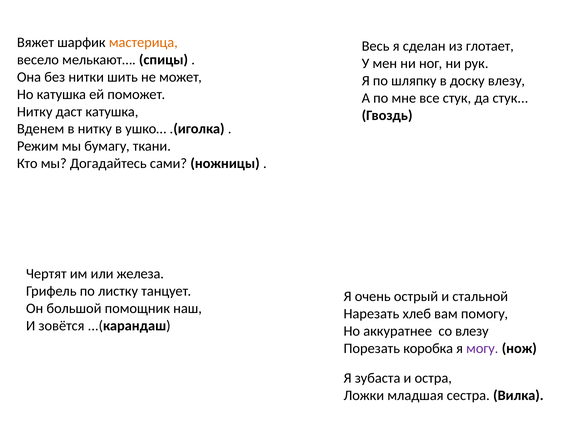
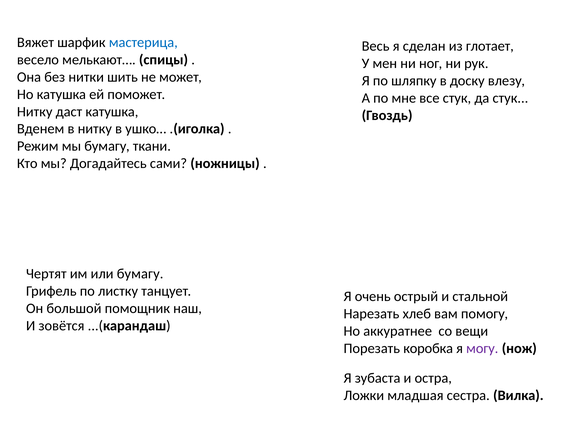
мастерица colour: orange -> blue (143, 42)
или железа: железа -> бумагу (140, 274)
со влезу: влезу -> вещи (472, 331)
